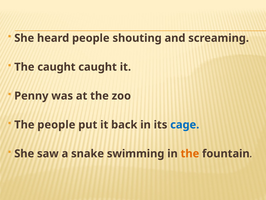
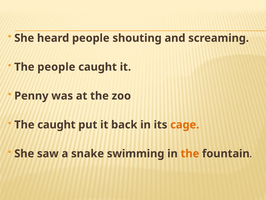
The caught: caught -> people (56, 67)
The people: people -> caught (56, 124)
cage colour: blue -> orange (185, 124)
